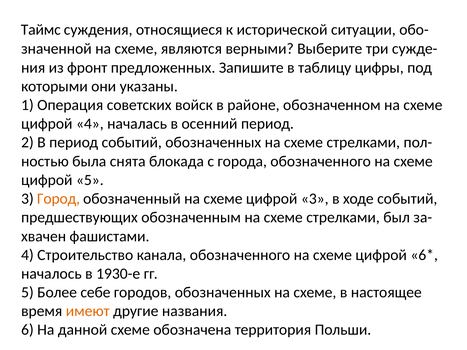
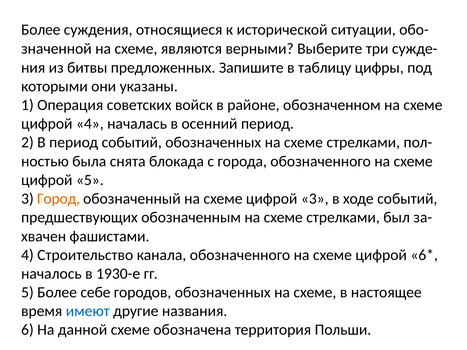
Таймс: Таймс -> Более (41, 30)
фронт: фронт -> битвы (87, 68)
имеют colour: orange -> blue (88, 311)
